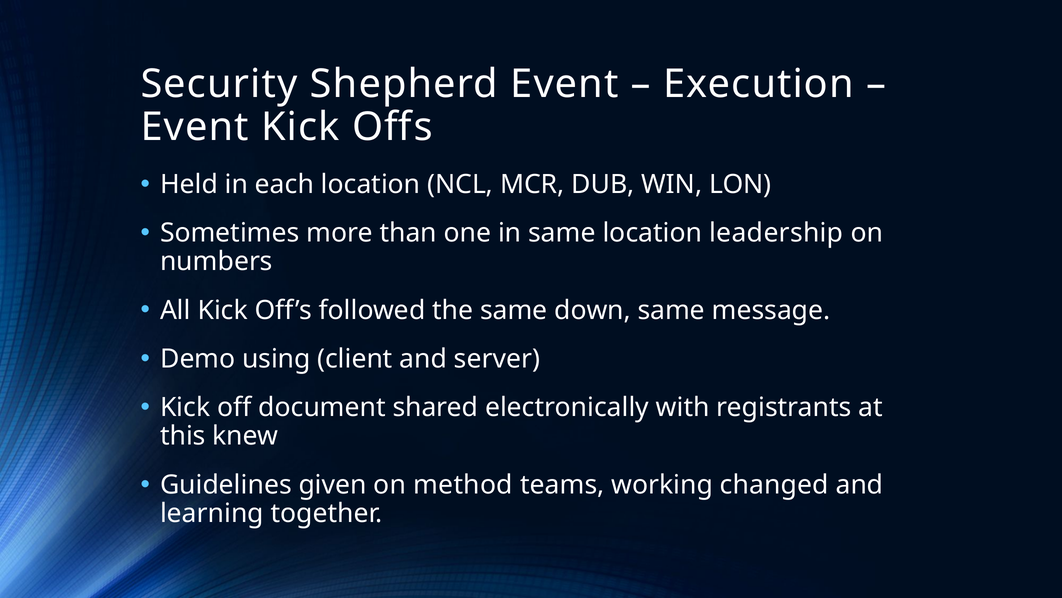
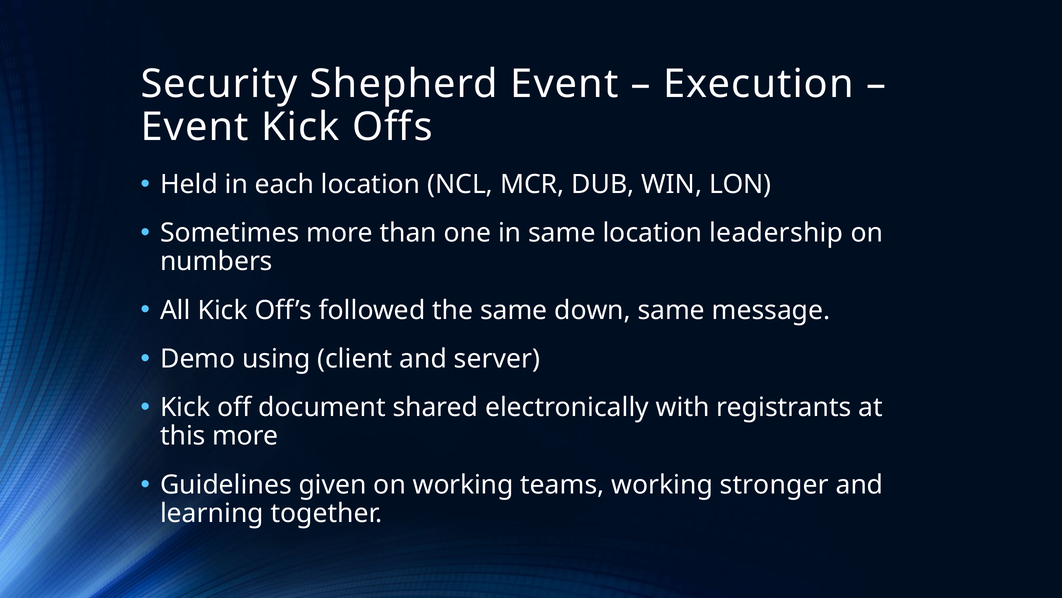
this knew: knew -> more (245, 436)
on method: method -> working (463, 484)
changed: changed -> stronger (774, 484)
